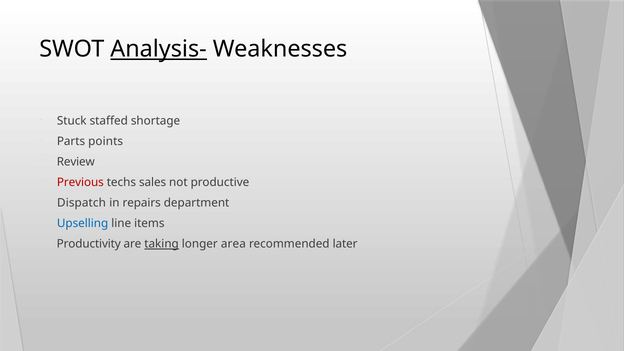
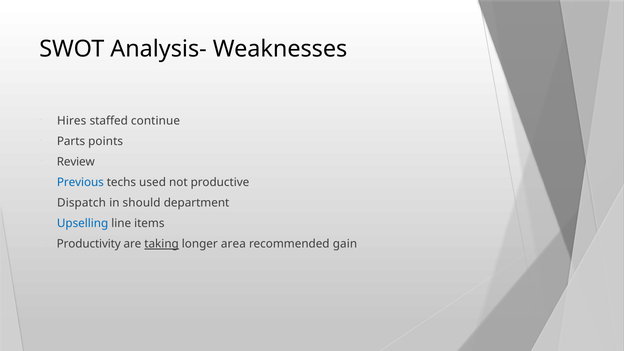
Analysis- underline: present -> none (159, 49)
Stuck: Stuck -> Hires (72, 121)
shortage: shortage -> continue (155, 121)
Previous colour: red -> blue (80, 182)
sales: sales -> used (153, 182)
repairs: repairs -> should (142, 203)
later: later -> gain (345, 244)
